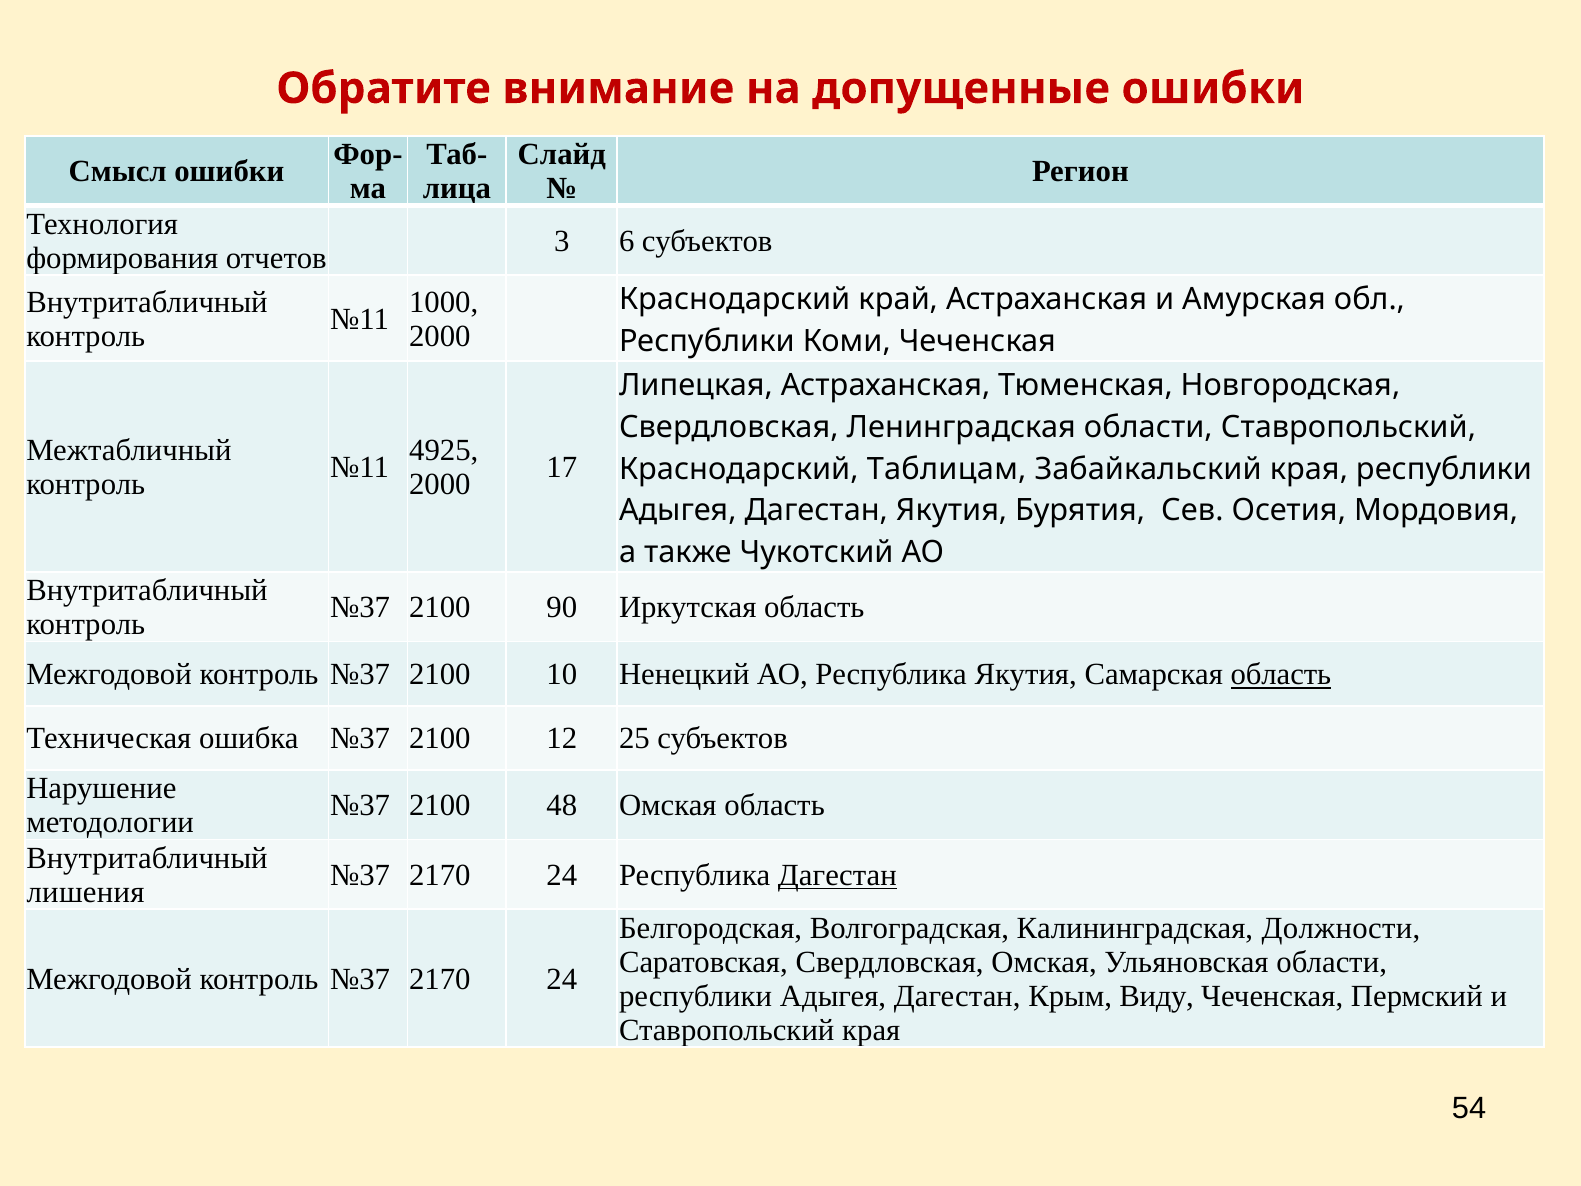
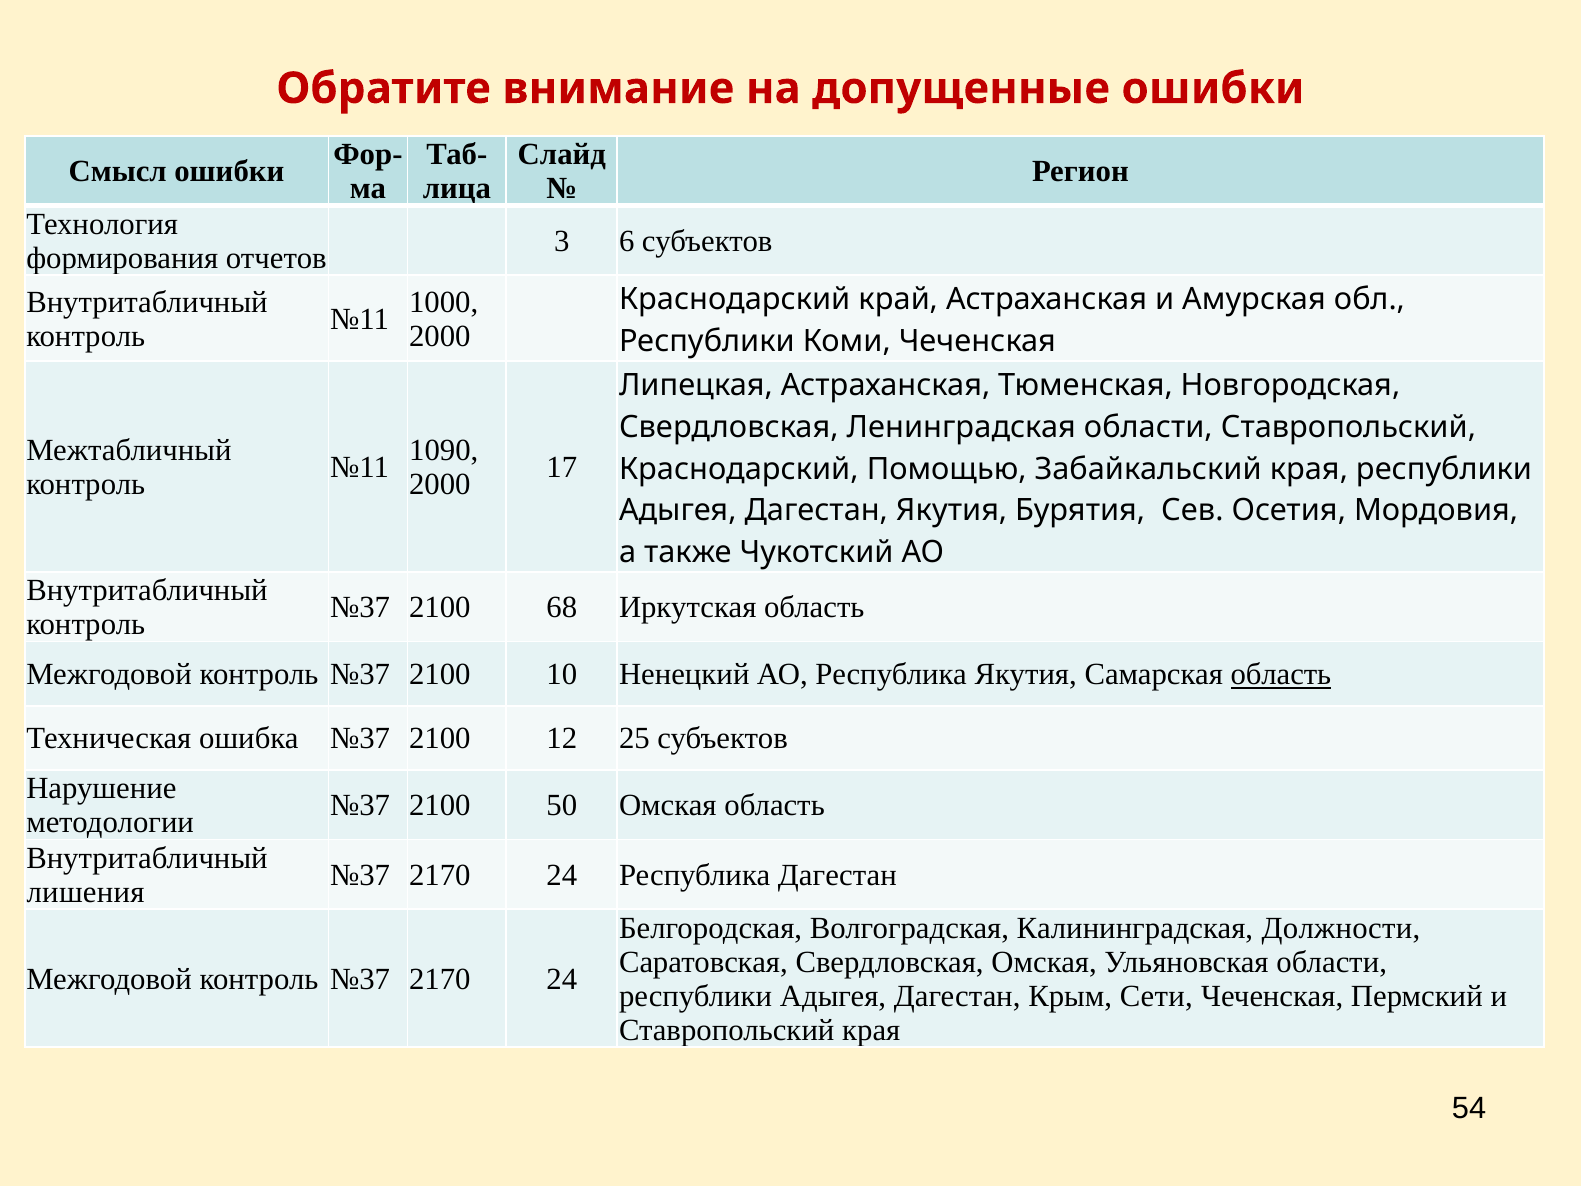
4925: 4925 -> 1090 (444, 450)
Таблицам: Таблицам -> Помощью (947, 469)
90: 90 -> 68 (562, 608)
48: 48 -> 50 (562, 805)
Дагестан underline: present -> none (837, 875)
Виду: Виду -> Сети (1156, 996)
